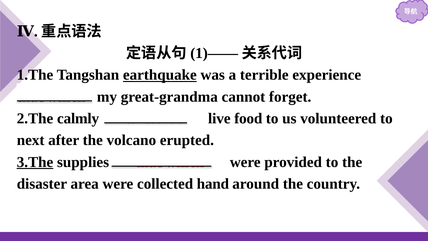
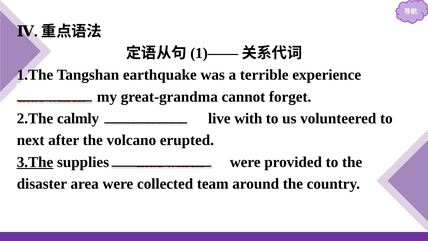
earthquake underline: present -> none (160, 75)
food: food -> with (248, 118)
hand: hand -> team (213, 184)
